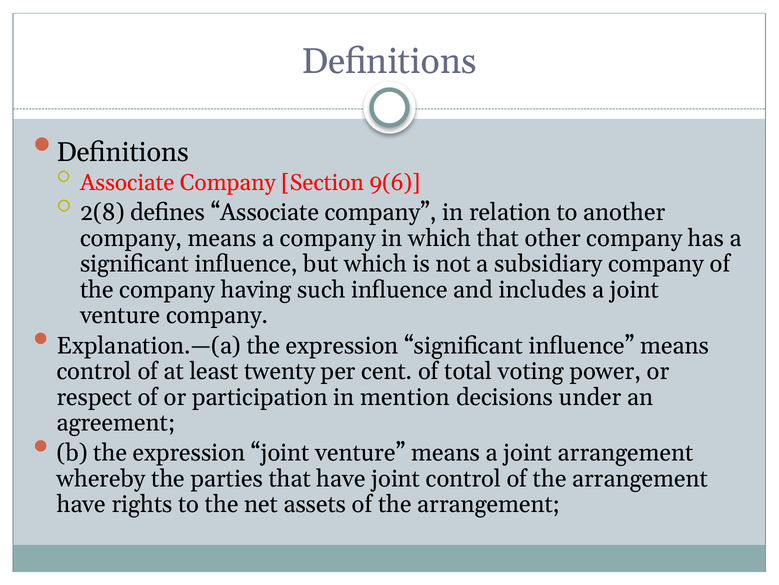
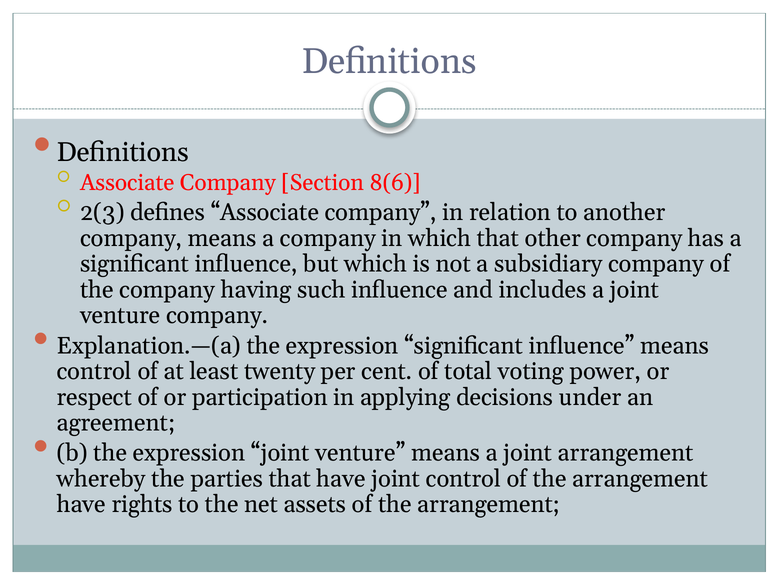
9(6: 9(6 -> 8(6 (395, 183)
2(8: 2(8 -> 2(3 (102, 212)
mention: mention -> applying (405, 397)
